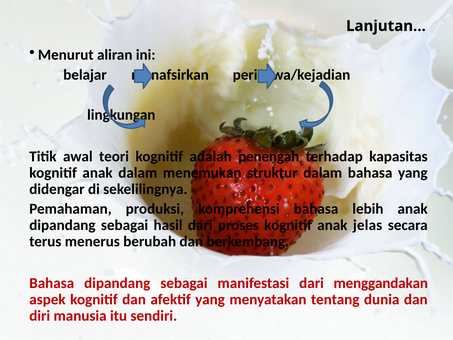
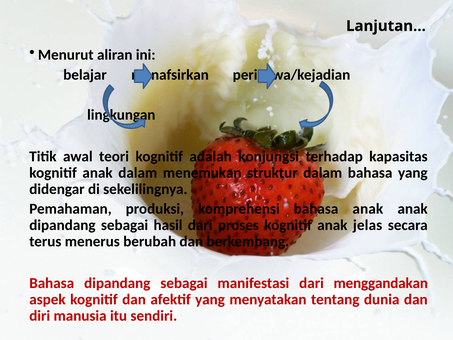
penengah: penengah -> konjungsi (269, 156)
bahasa lebih: lebih -> anak (368, 209)
